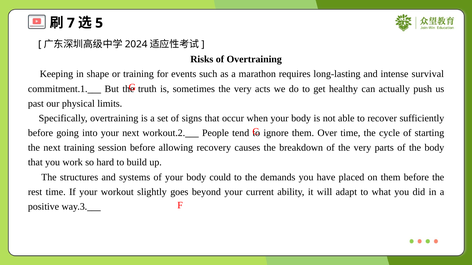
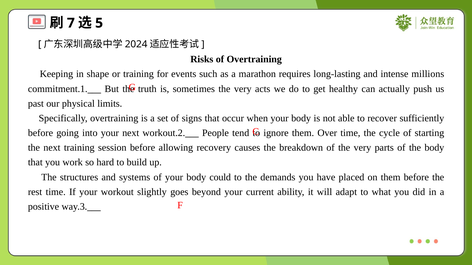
survival: survival -> millions (428, 74)
